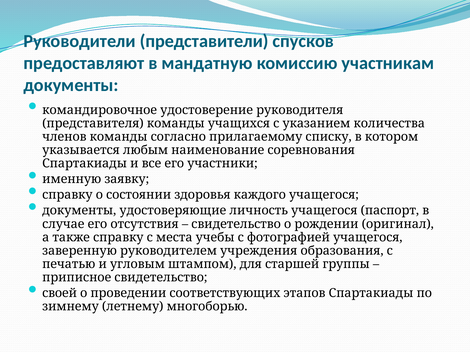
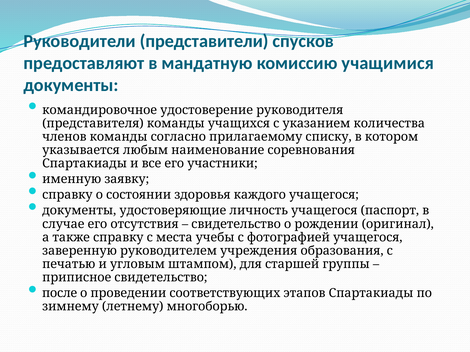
участникам: участникам -> учащимися (388, 63)
своей: своей -> после (60, 294)
